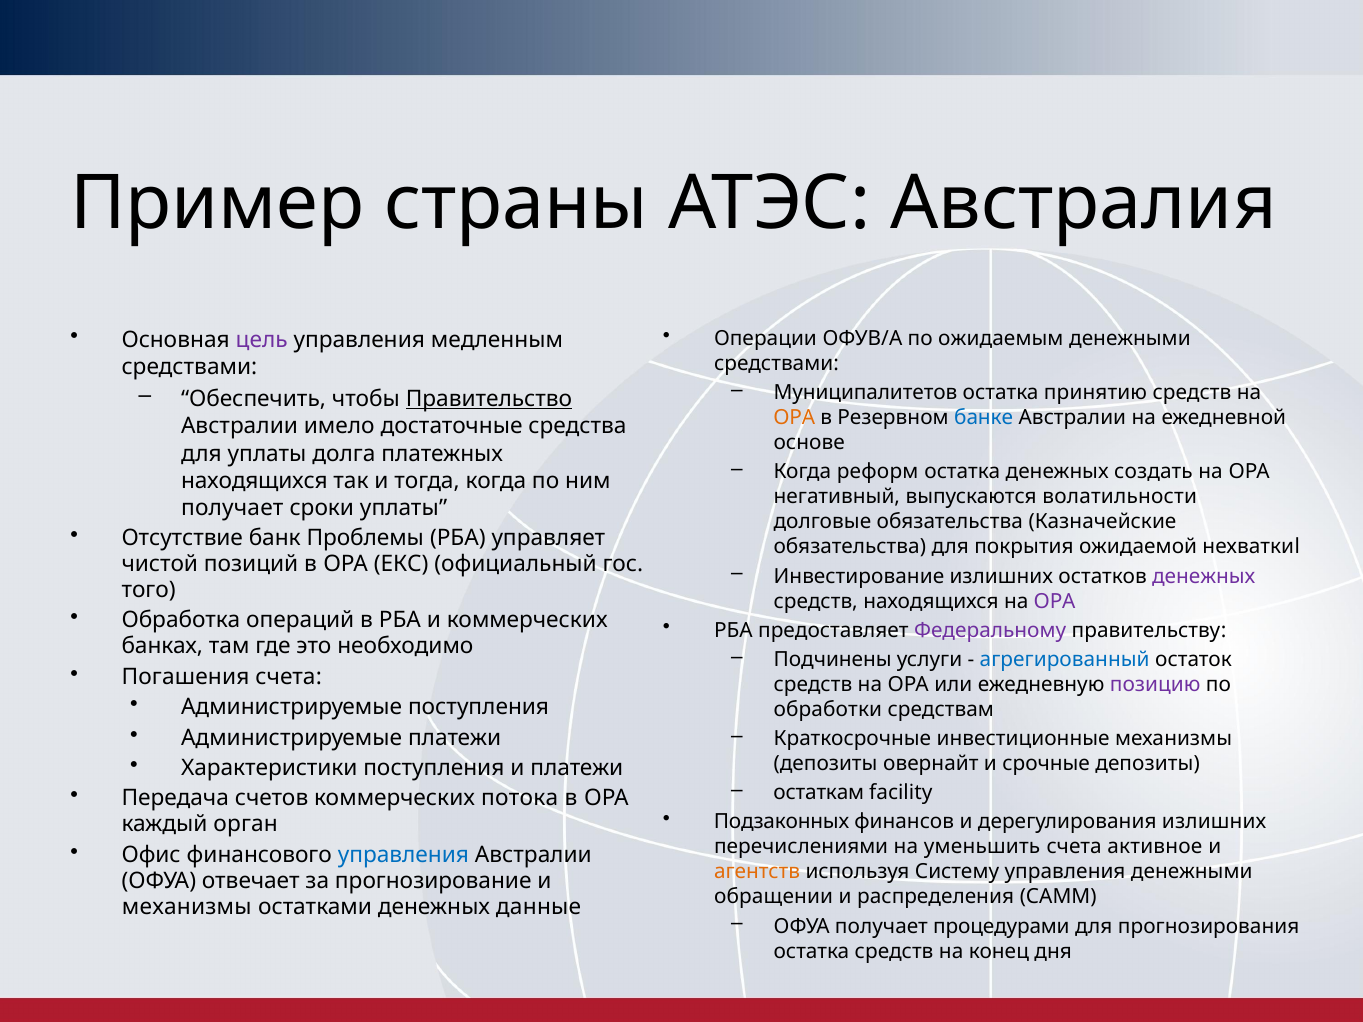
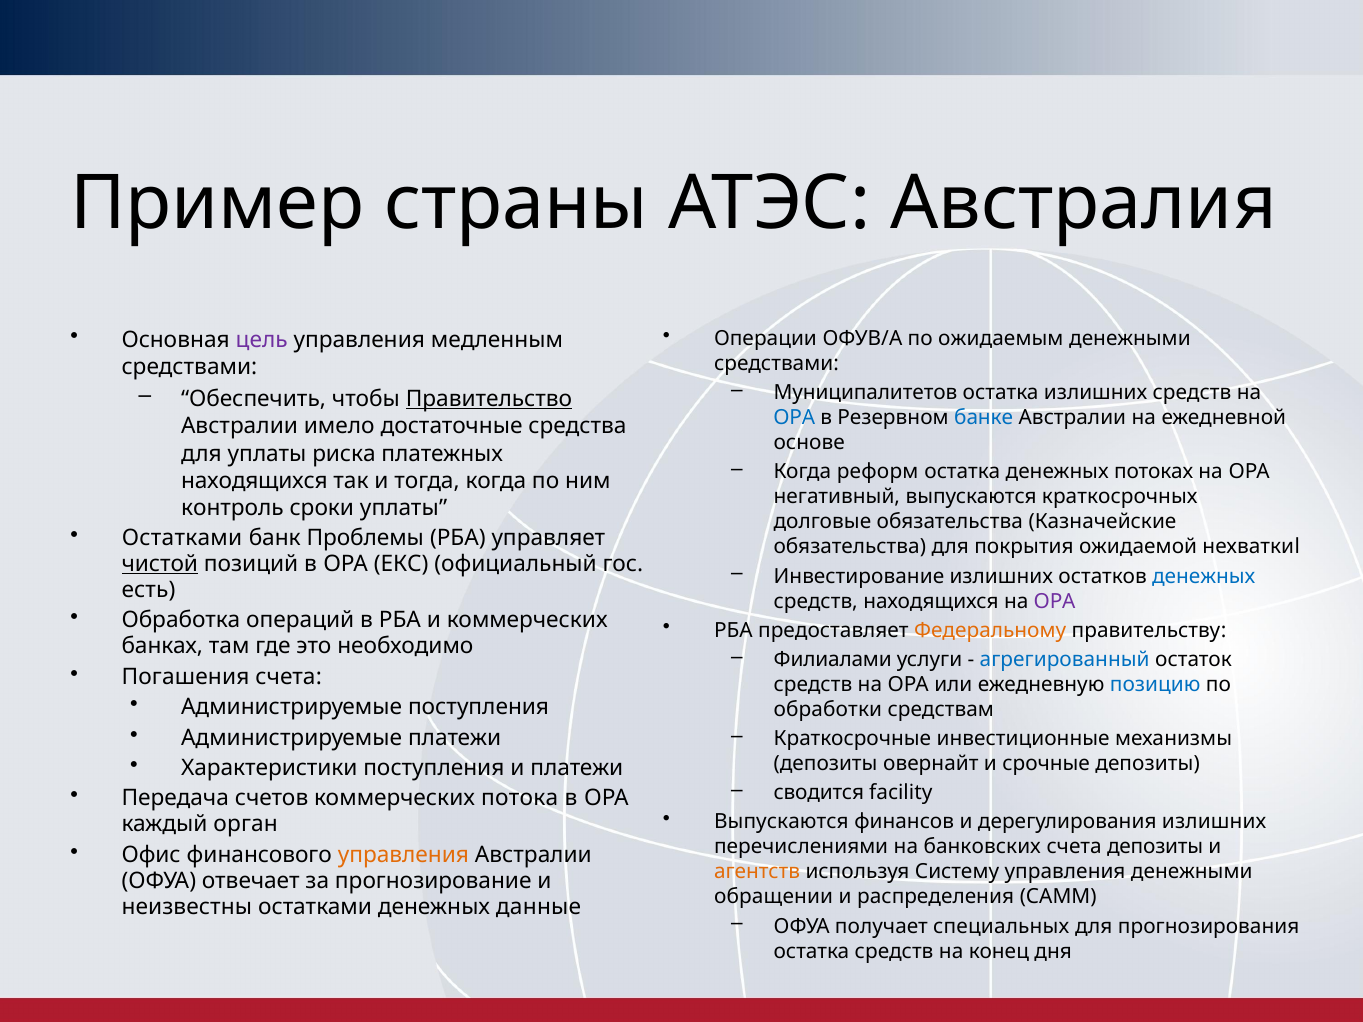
остатка принятию: принятию -> излишних (1096, 393)
OPA colour: orange -> blue (794, 418)
долга: долга -> риска (344, 454)
создать: создать -> потоках (1154, 472)
волатильности: волатильности -> краткосрочных (1120, 497)
получает: получает -> контроль (232, 508)
Отсутствие: Отсутствие -> Остатками (182, 538)
чистой underline: none -> present (160, 564)
денежных colour: purple -> blue (1204, 576)
того: того -> есть (149, 590)
Федеральному colour: purple -> orange (990, 631)
Подчинены: Подчинены -> Филиалами (833, 660)
позицию colour: purple -> blue (1155, 685)
остаткам: остаткам -> сводится (819, 793)
Подзаконных: Подзаконных -> Выпускаются (781, 822)
уменьшить: уменьшить -> банковских (982, 847)
счета активное: активное -> депозиты (1155, 847)
управления colour: blue -> orange (403, 855)
механизмы: механизмы -> неизвестны (187, 907)
процедурами: процедурами -> специальных (1001, 927)
